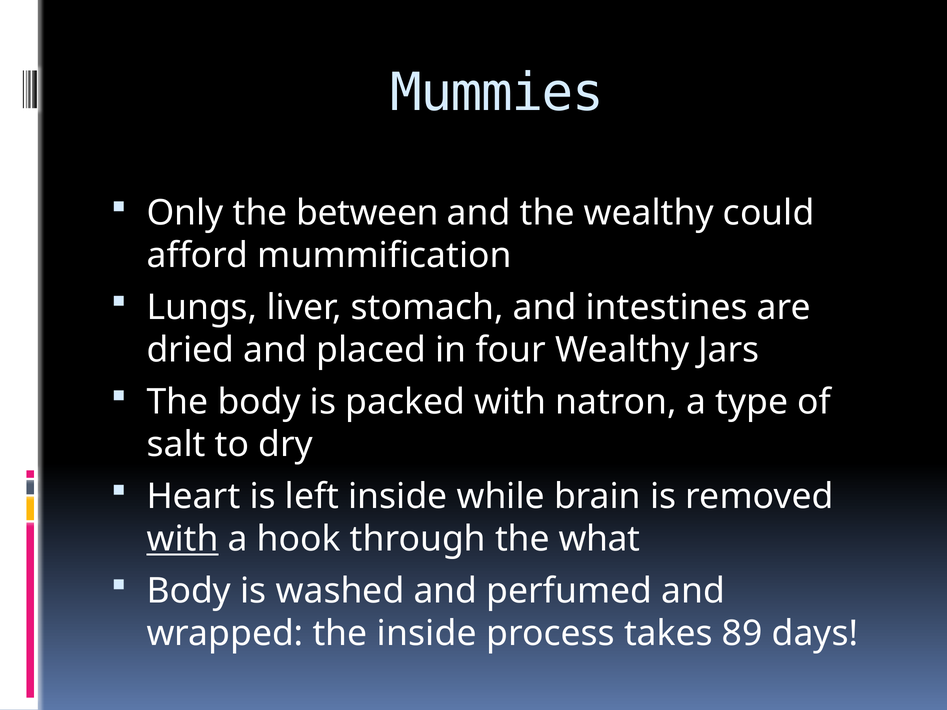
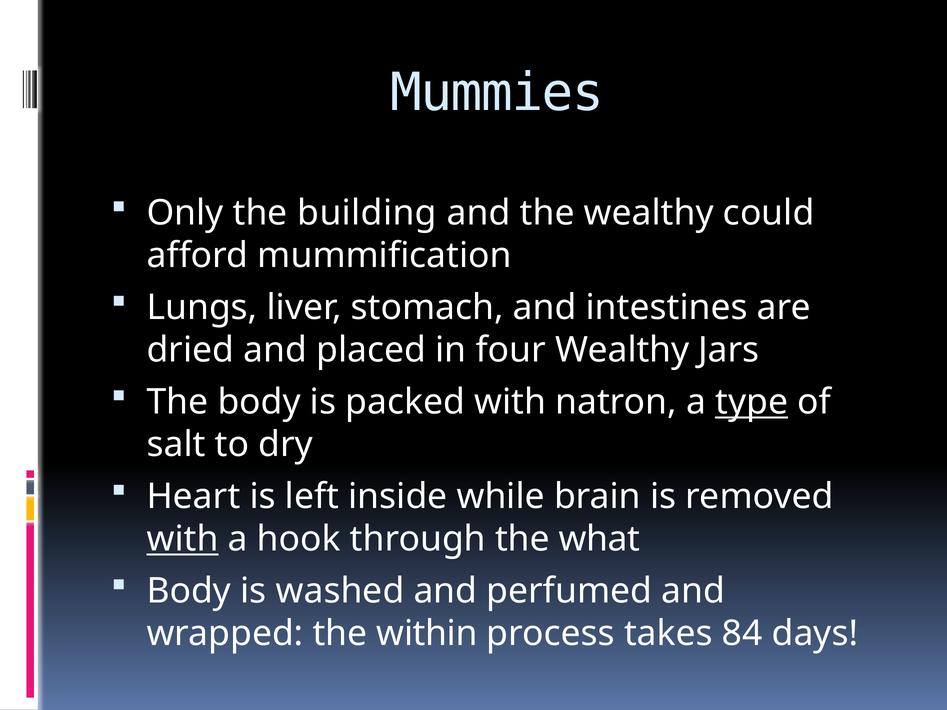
between: between -> building (367, 213)
type underline: none -> present (752, 402)
the inside: inside -> within (427, 634)
89: 89 -> 84 (742, 634)
